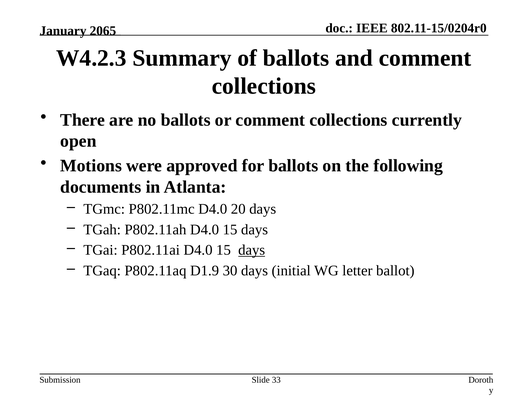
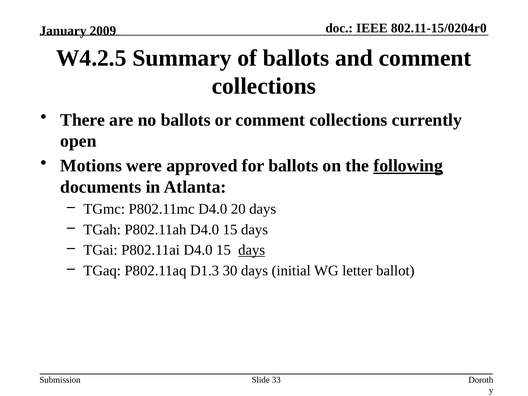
2065: 2065 -> 2009 (103, 31)
W4.2.3: W4.2.3 -> W4.2.5 (91, 58)
following underline: none -> present (408, 166)
D1.9: D1.9 -> D1.3 (205, 271)
